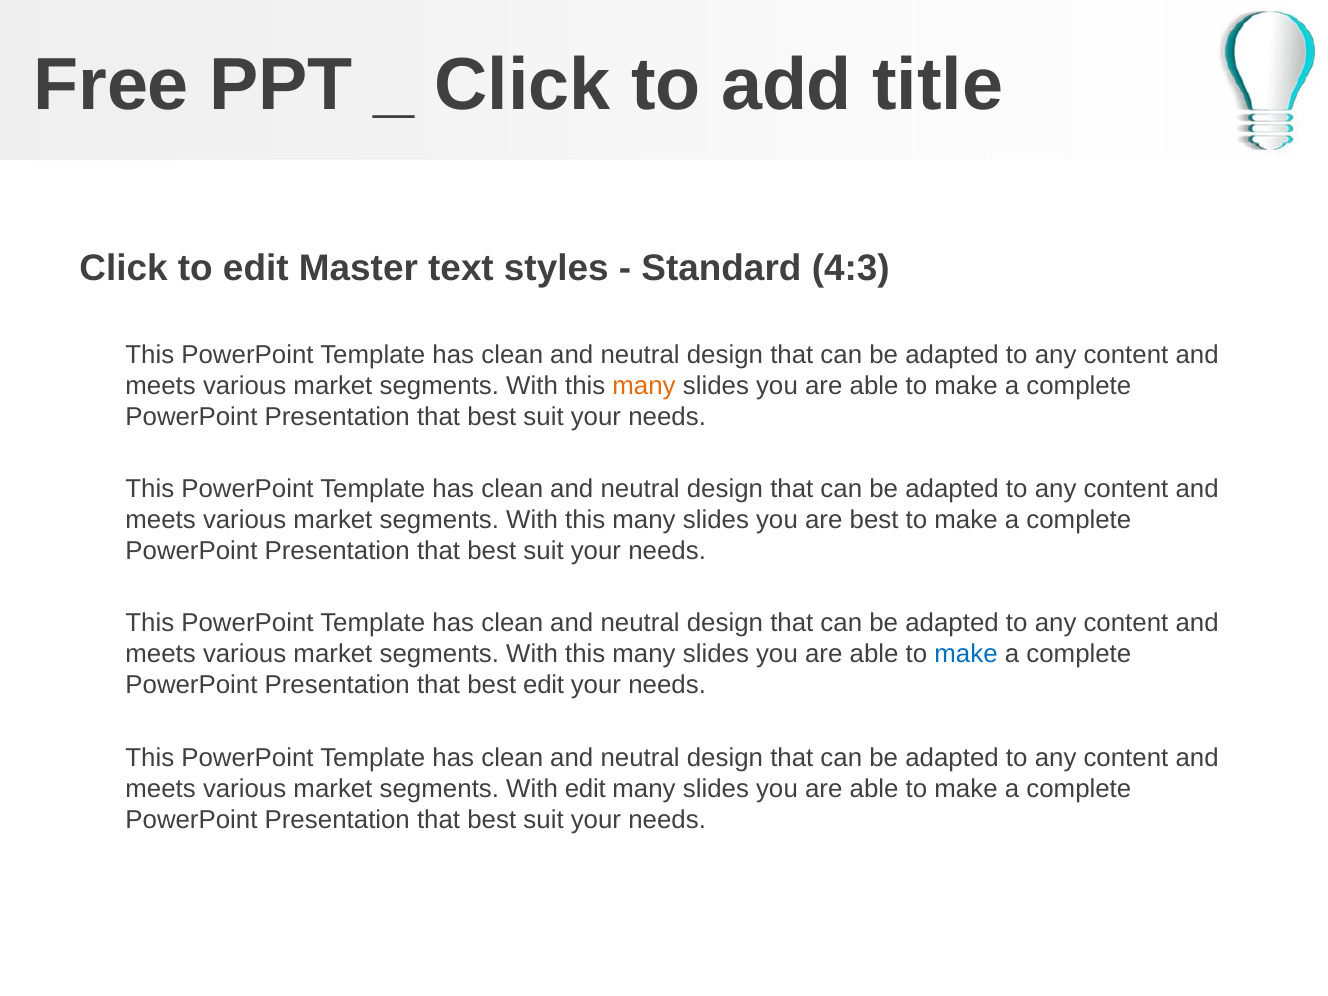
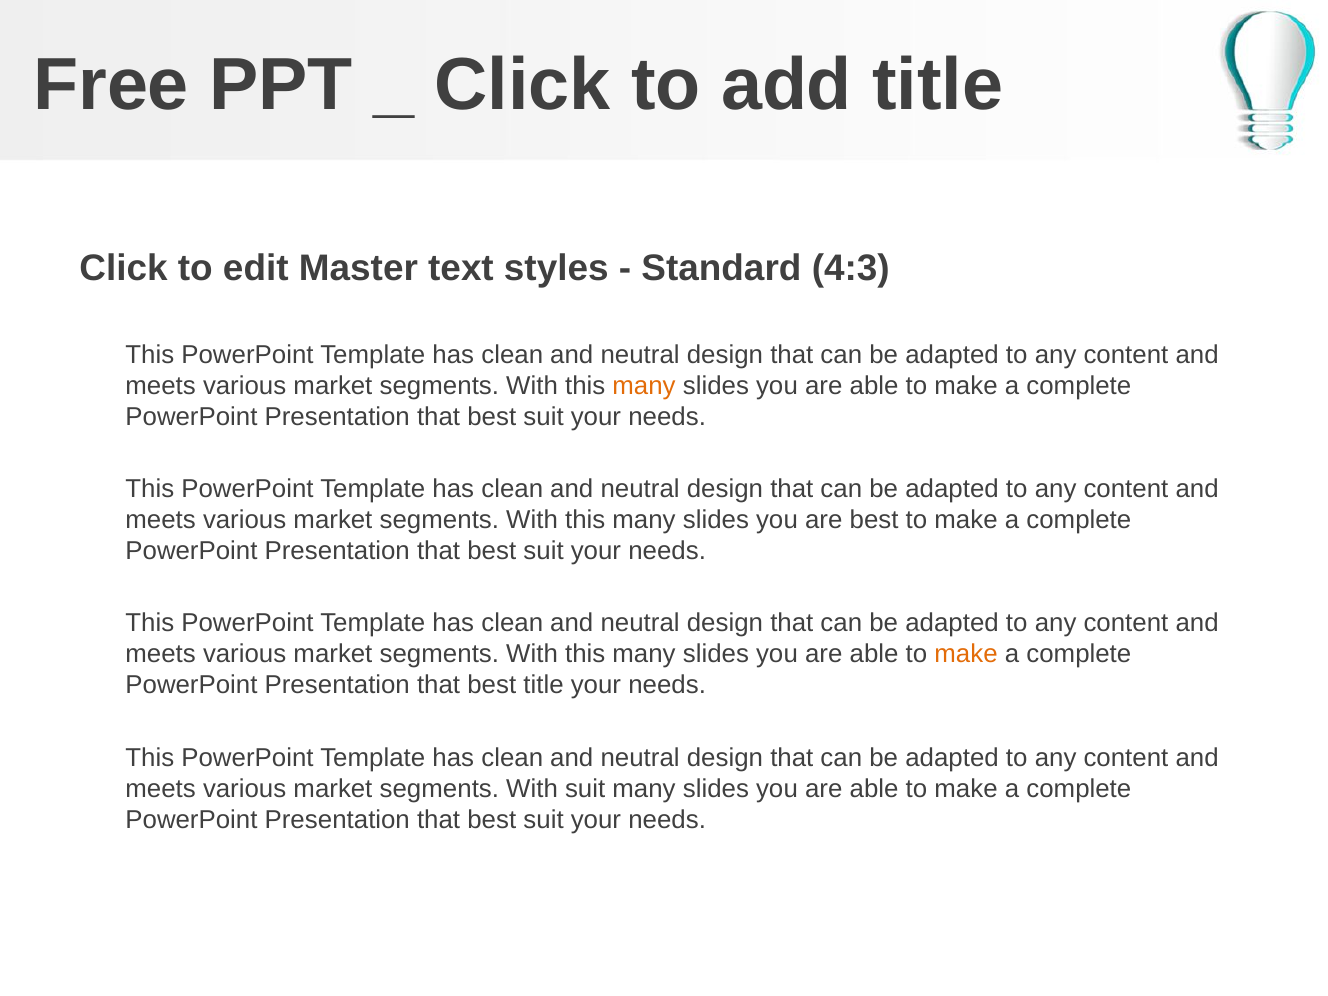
make colour: blue -> orange (966, 654)
best edit: edit -> title (544, 685)
With edit: edit -> suit (585, 789)
